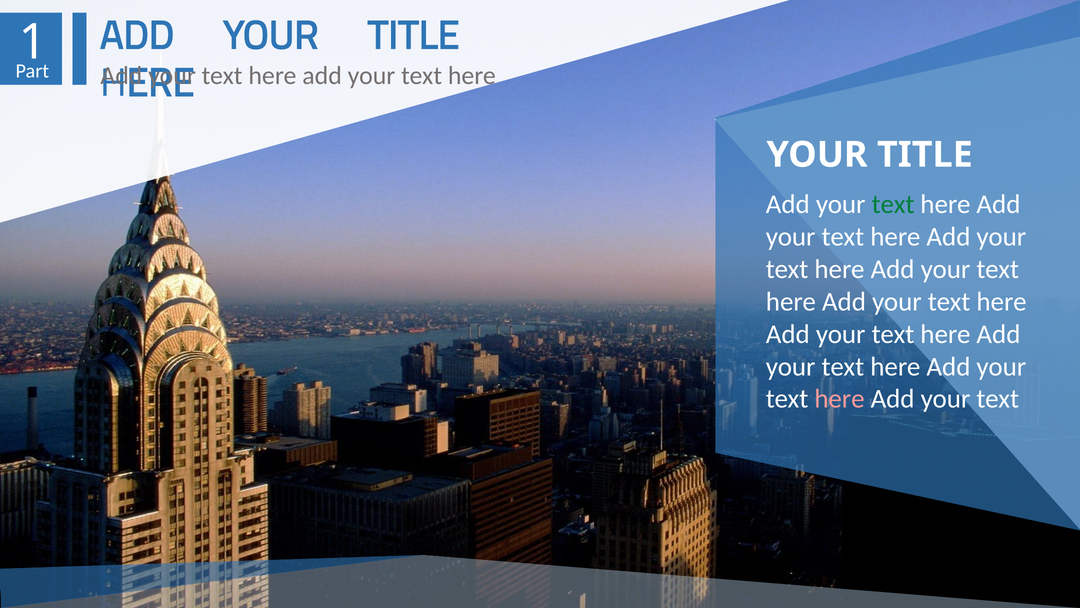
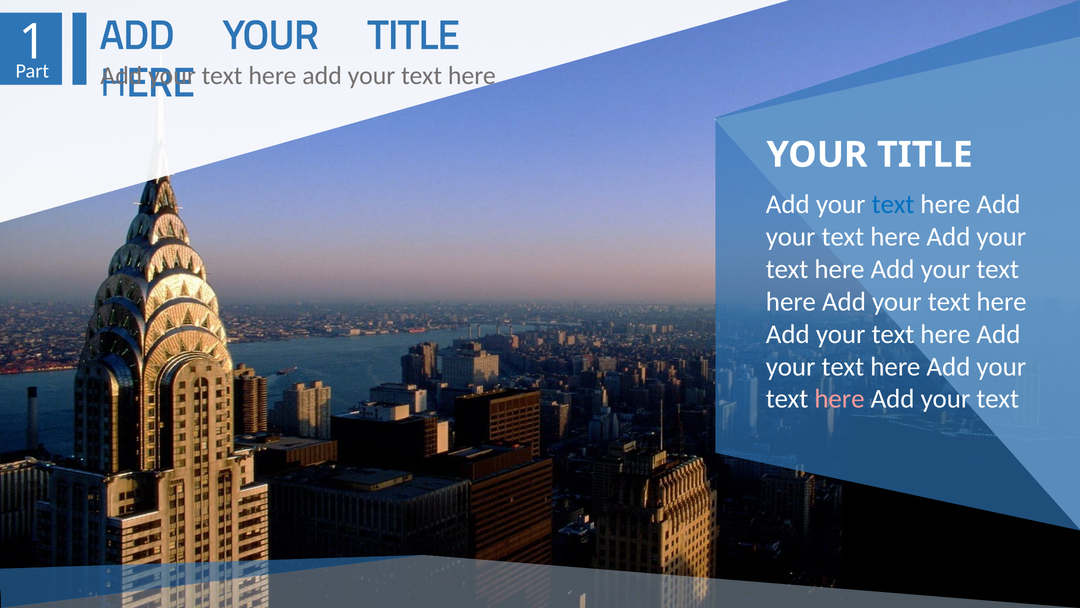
text colour: green -> blue (893, 204)
